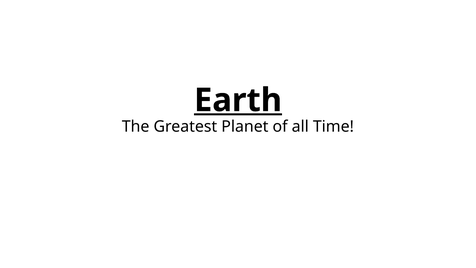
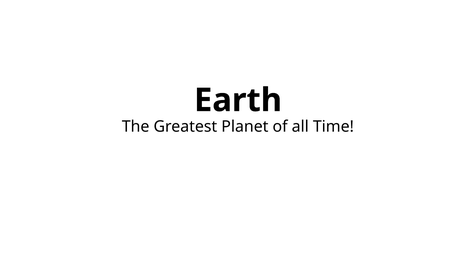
Earth underline: present -> none (238, 100)
